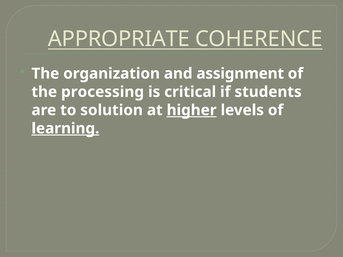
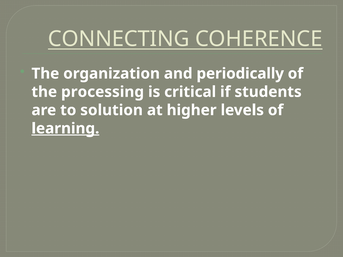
APPROPRIATE: APPROPRIATE -> CONNECTING (119, 39)
assignment: assignment -> periodically (240, 74)
higher underline: present -> none (192, 110)
